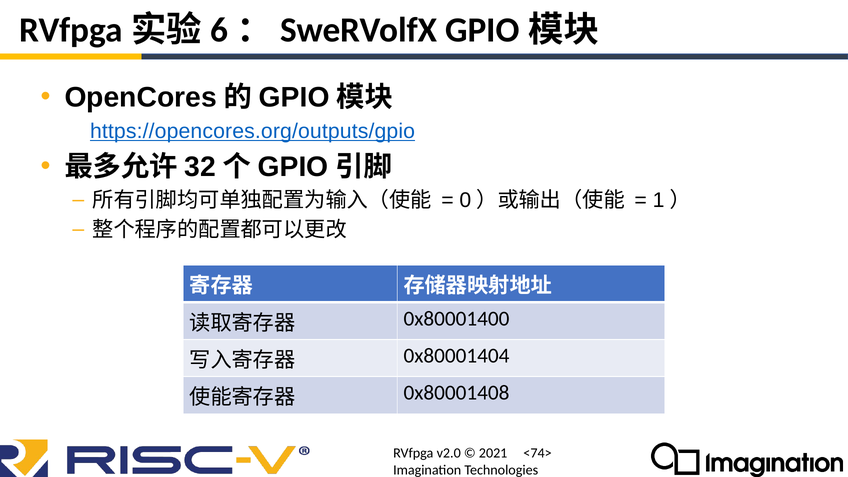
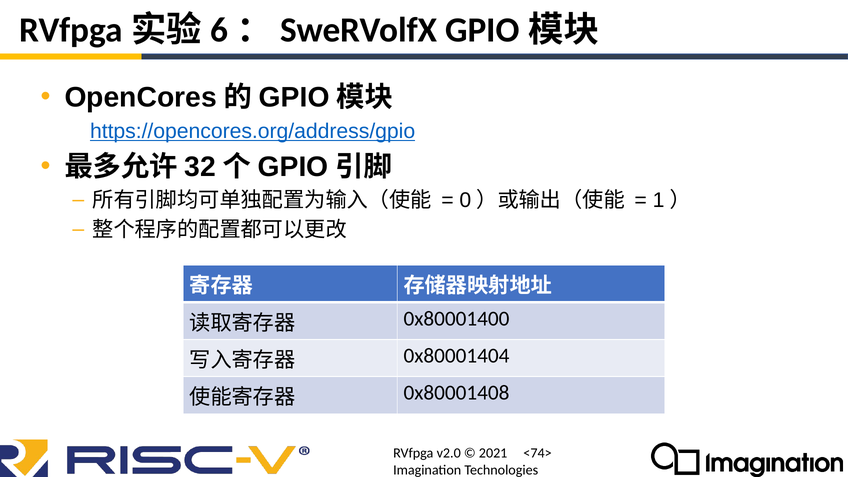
https://opencores.org/outputs/gpio: https://opencores.org/outputs/gpio -> https://opencores.org/address/gpio (253, 131)
